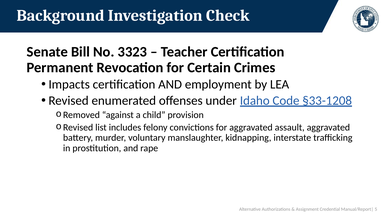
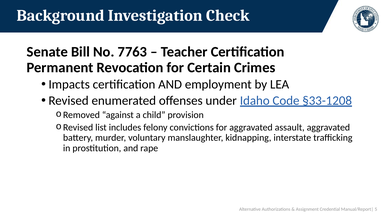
3323: 3323 -> 7763 (132, 52)
